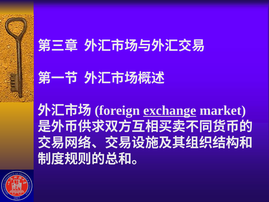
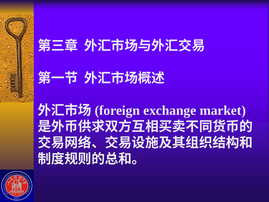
exchange underline: present -> none (170, 110)
